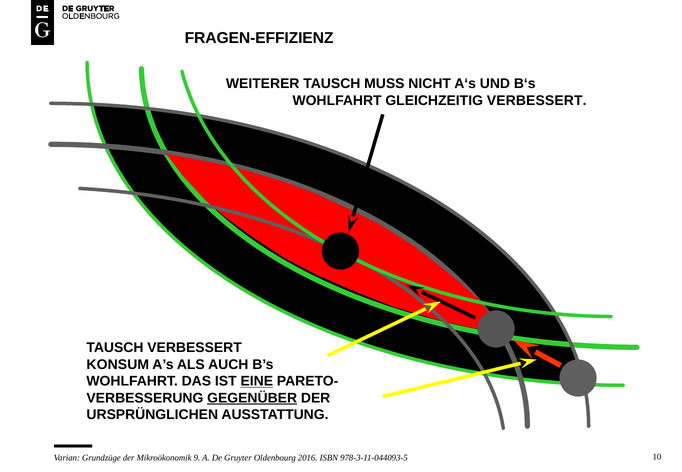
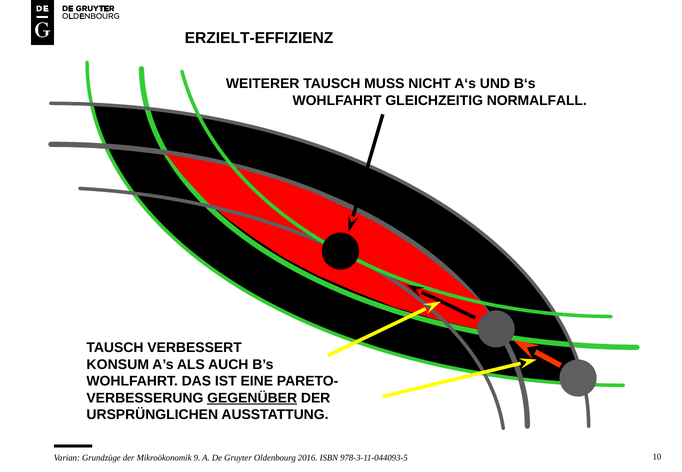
FRAGEN-EFFIZIENZ: FRAGEN-EFFIZIENZ -> ERZIELT-EFFIZIENZ (259, 38)
GLEICHZEITIG VERBESSERT: VERBESSERT -> NORMALFALL (537, 101)
EINE underline: present -> none (257, 381)
